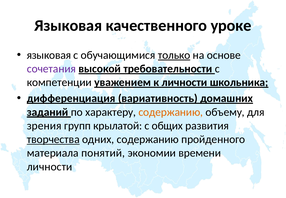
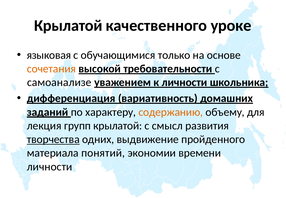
Языковая: Языковая -> Крылатой (68, 26)
только underline: present -> none (174, 55)
сочетания colour: purple -> orange (51, 69)
компетенции: компетенции -> самоанализе (59, 82)
зрения: зрения -> лекция (44, 126)
общих: общих -> смысл (167, 126)
одних содержанию: содержанию -> выдвижение (148, 139)
